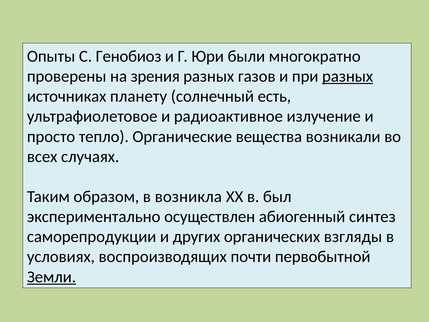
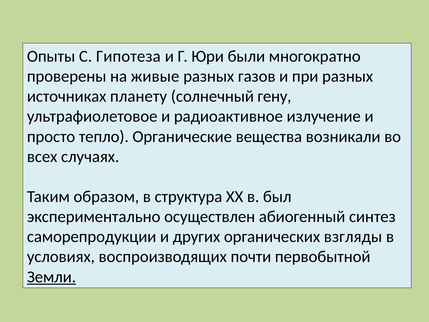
Генобиоз: Генобиоз -> Гипотеза (128, 56)
зрения: зрения -> живые (155, 76)
разных underline: present -> none (348, 76)
есть: есть -> гену (274, 96)
возникла: возникла -> структура (188, 197)
